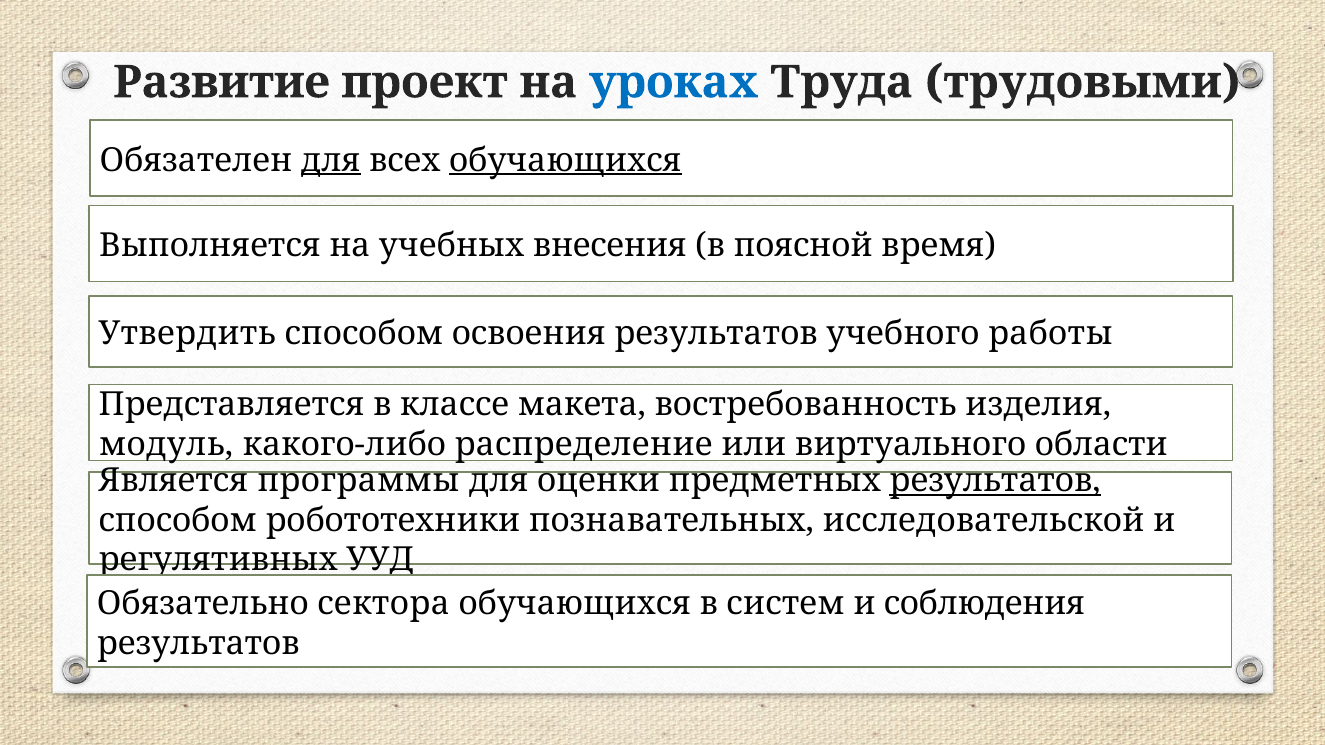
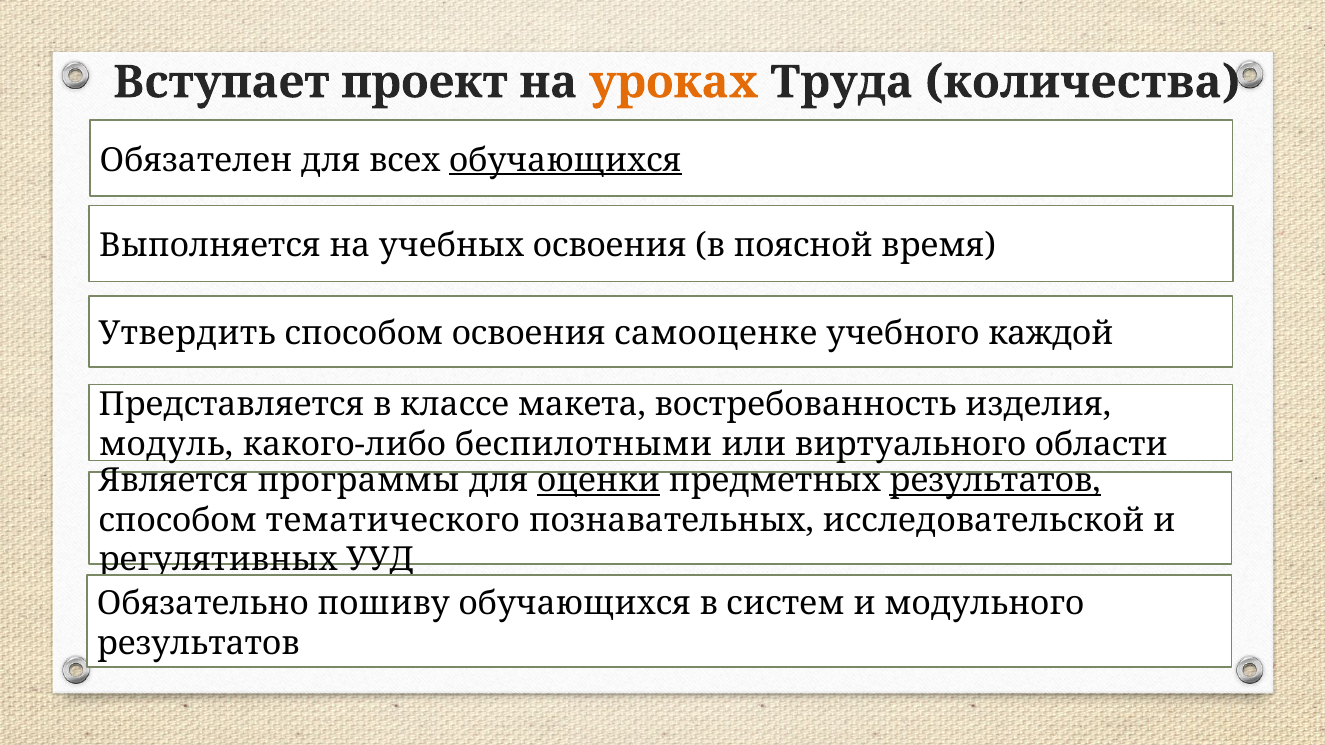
Развитие: Развитие -> Вступает (221, 82)
уроках colour: blue -> orange (674, 82)
трудовыми: трудовыми -> количества (1083, 82)
для underline: present -> none (331, 160)
учебных внесения: внесения -> освоения (610, 246)
освоения результатов: результатов -> самооценке (716, 334)
работы: работы -> каждой (1051, 334)
распределение: распределение -> беспилотными (584, 445)
оценки underline: none -> present (599, 481)
робототехники: робототехники -> тематического (393, 520)
сектора: сектора -> пошиву (384, 604)
соблюдения: соблюдения -> модульного (984, 604)
